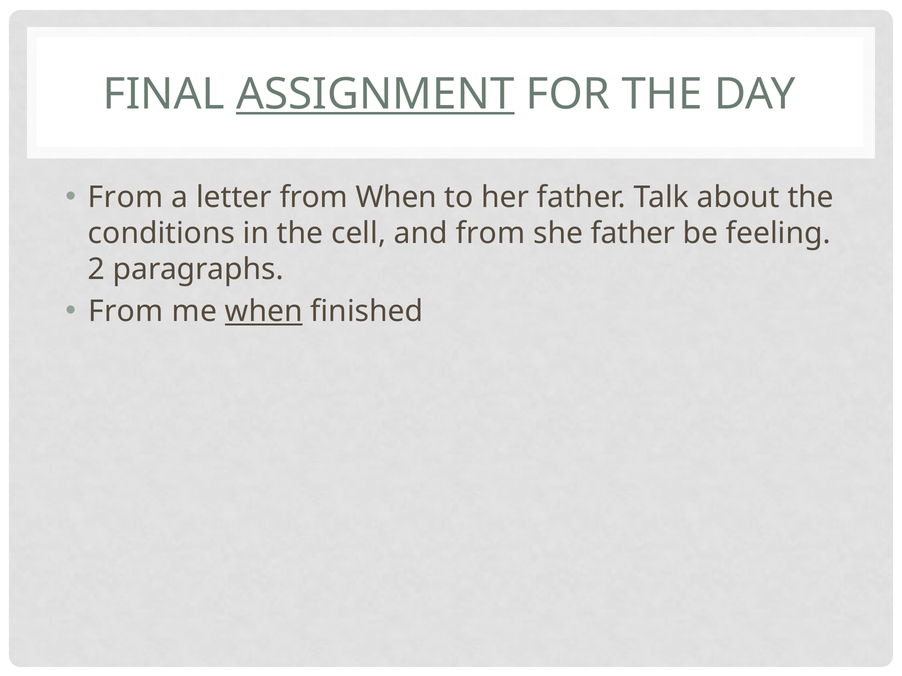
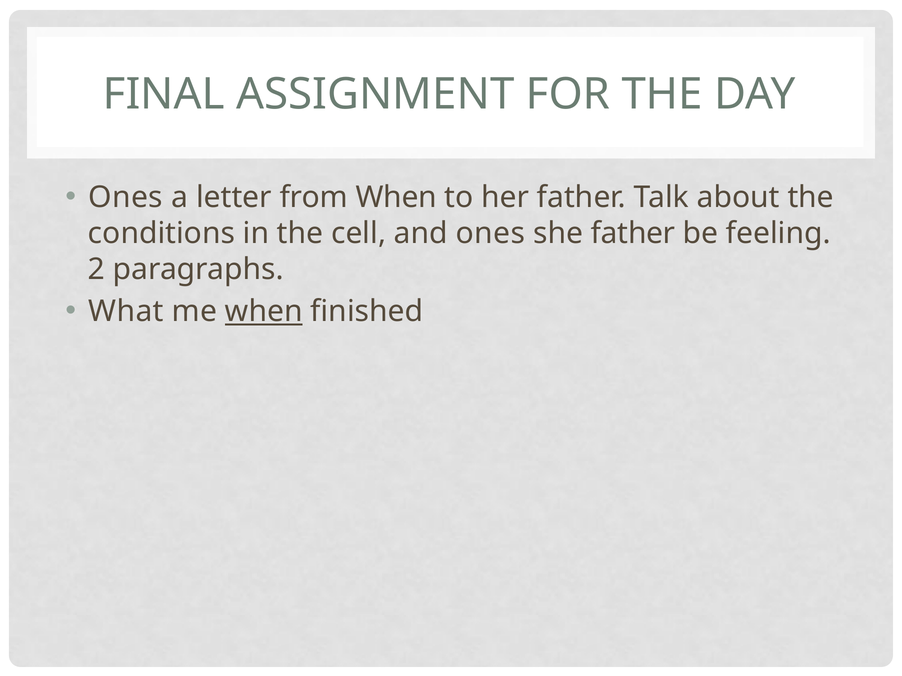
ASSIGNMENT underline: present -> none (375, 95)
From: From -> Ones (126, 198)
and from: from -> ones (490, 234)
From: From -> What (126, 312)
